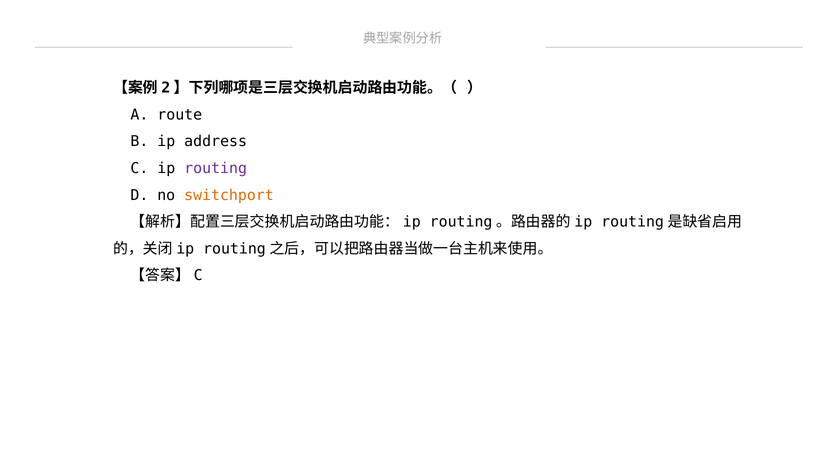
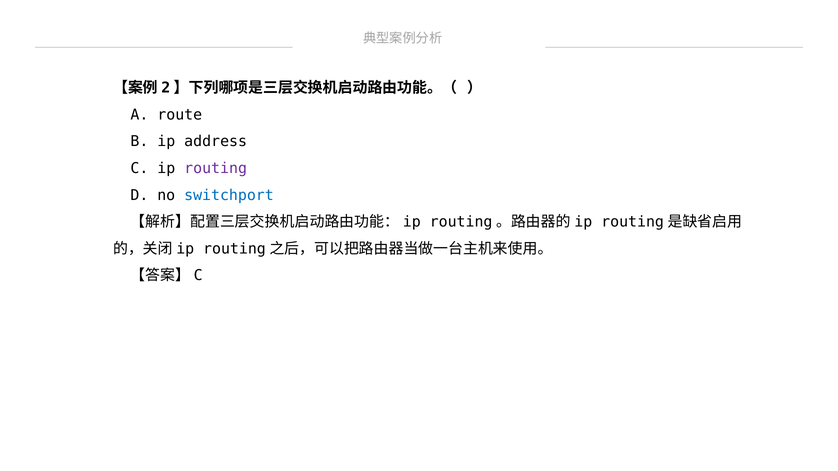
switchport colour: orange -> blue (229, 195)
